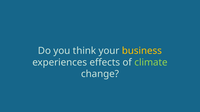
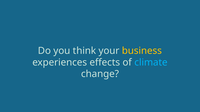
climate colour: light green -> light blue (151, 63)
